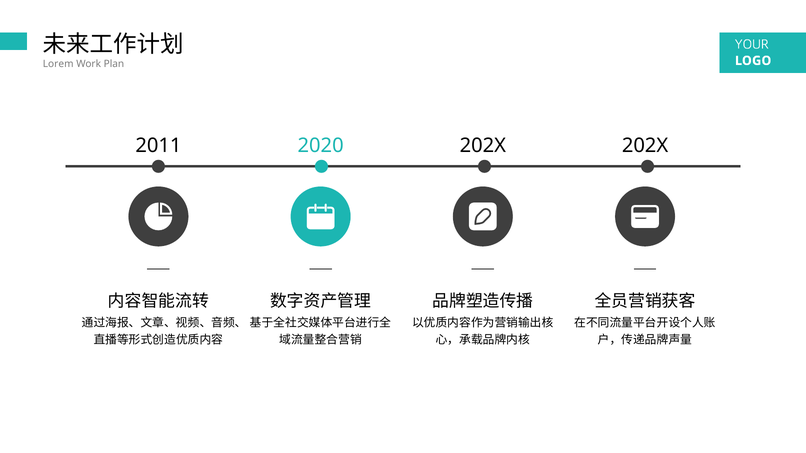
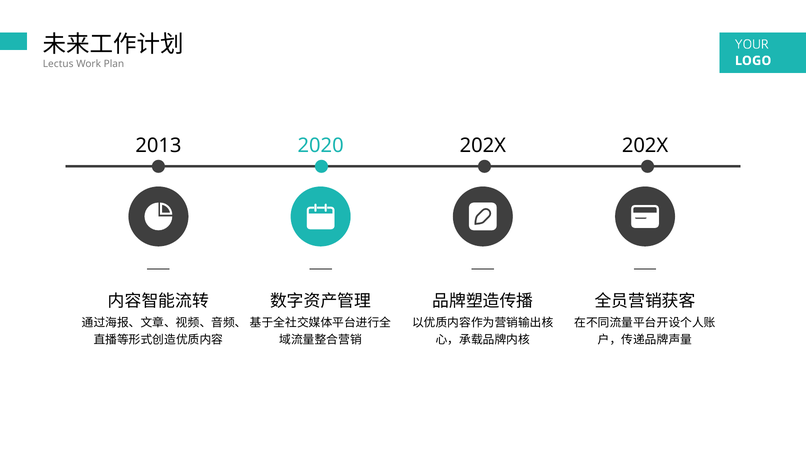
Lorem: Lorem -> Lectus (58, 64)
2011: 2011 -> 2013 (158, 146)
